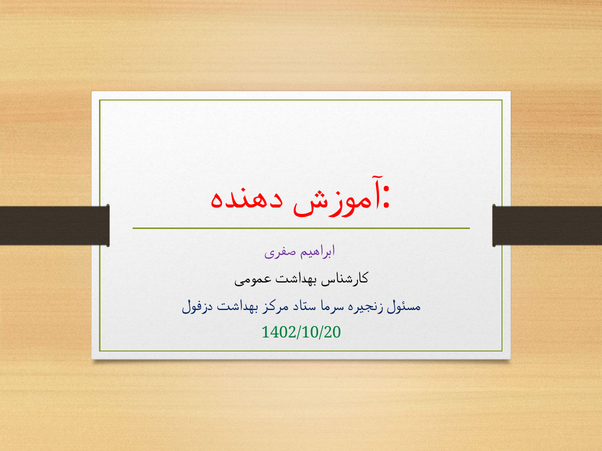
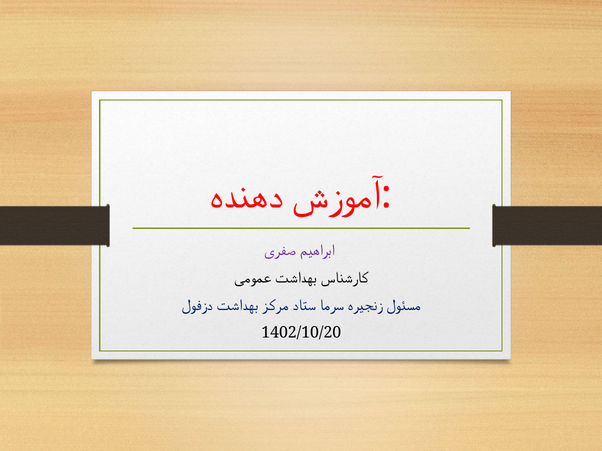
1402/10/20 colour: green -> black (301, 333)
